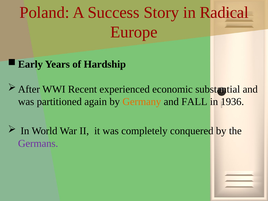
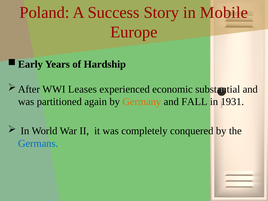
Radical: Radical -> Mobile (224, 13)
Recent: Recent -> Leases (82, 89)
1936: 1936 -> 1931 (232, 102)
Germans colour: purple -> blue (38, 143)
